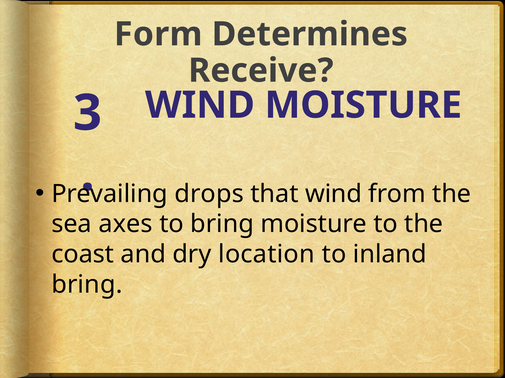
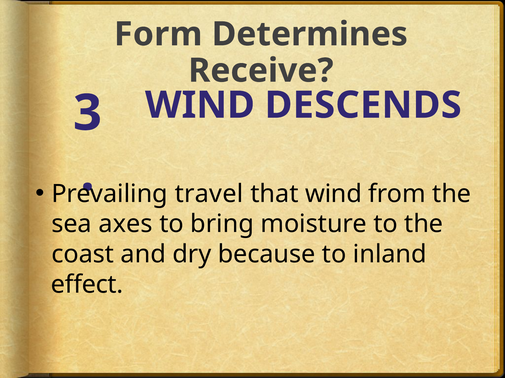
WIND MOISTURE: MOISTURE -> DESCENDS (363, 105)
drops: drops -> travel (209, 194)
location: location -> because (267, 255)
bring: bring -> effect (87, 285)
